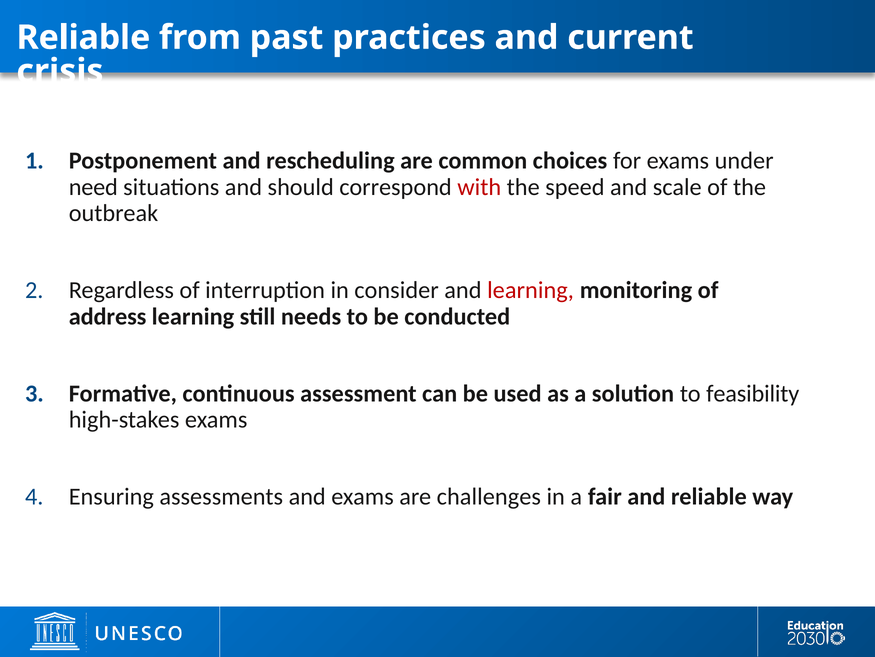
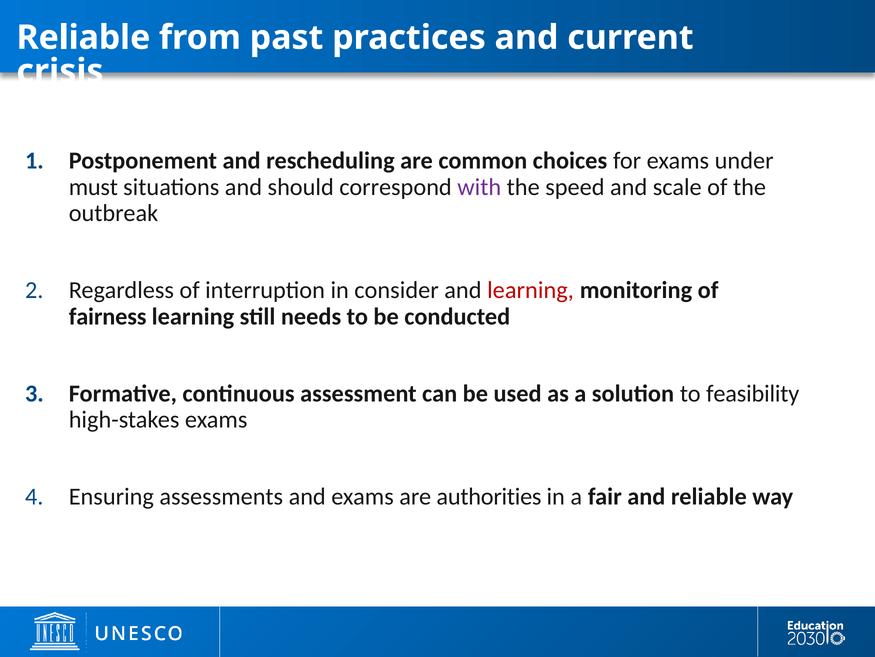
need: need -> must (93, 187)
with colour: red -> purple (479, 187)
address: address -> fairness (108, 316)
challenges: challenges -> authorities (489, 496)
